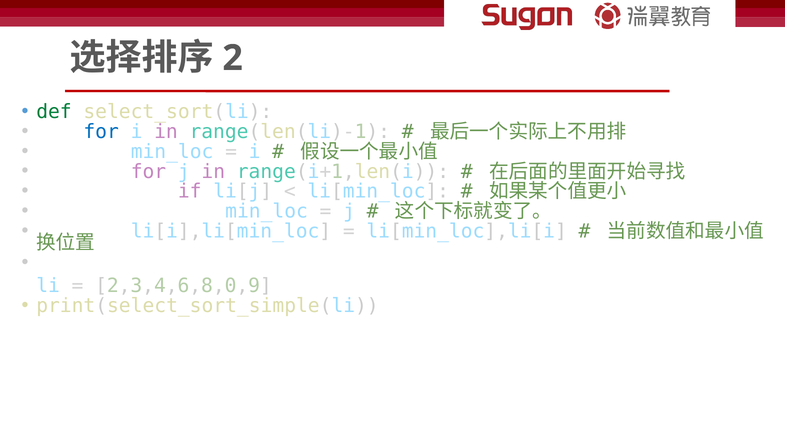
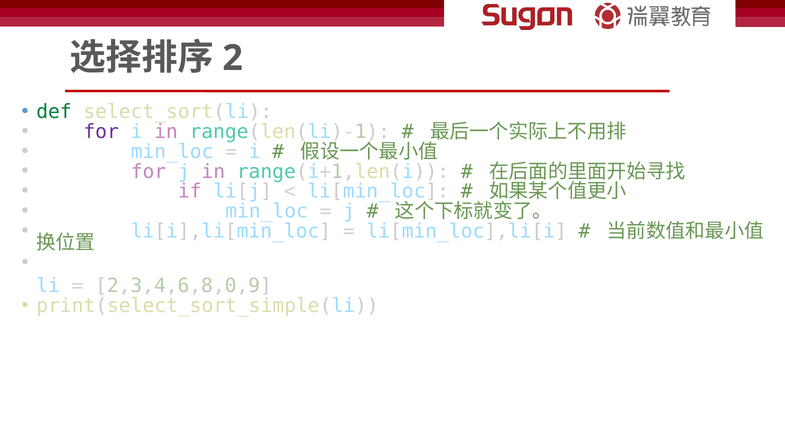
for colour: blue -> purple (101, 132)
